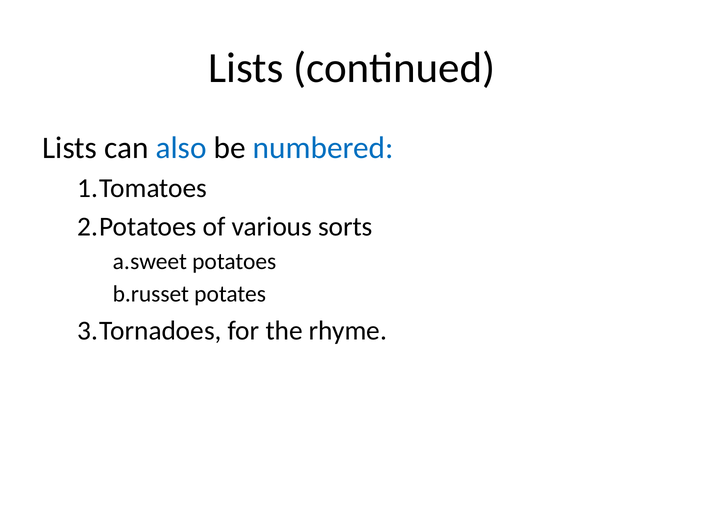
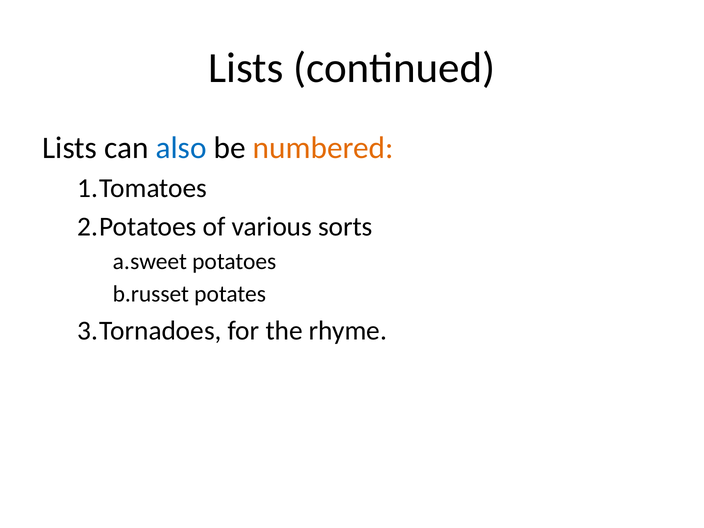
numbered colour: blue -> orange (323, 148)
